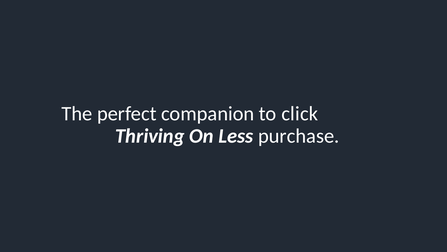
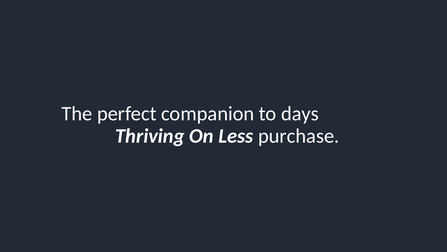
click: click -> days (300, 114)
